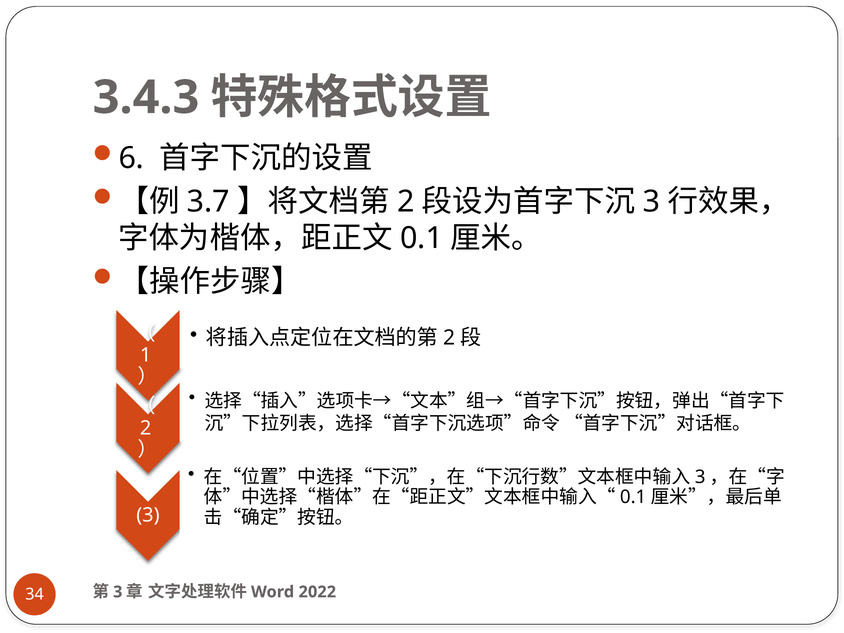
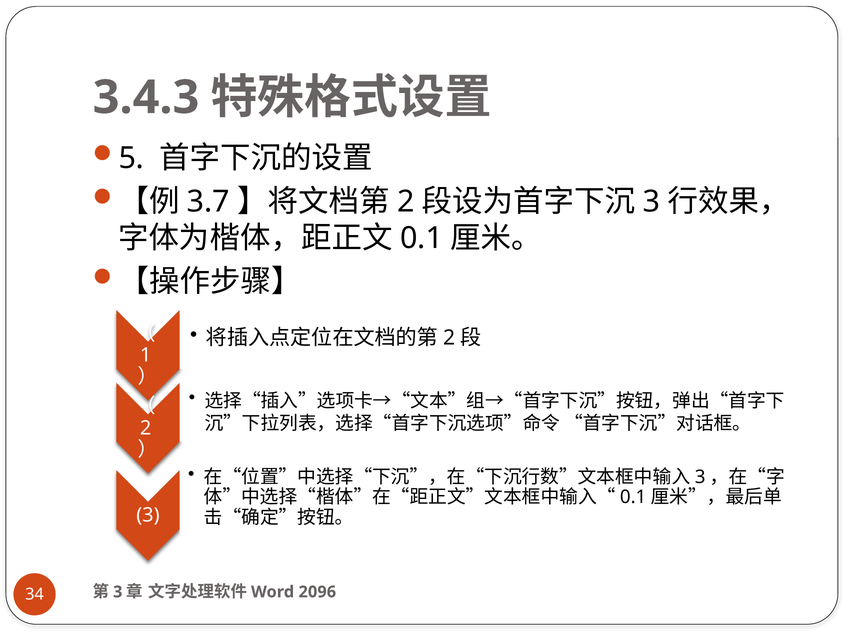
6: 6 -> 5 (131, 158)
2022: 2022 -> 2096 (317, 592)
